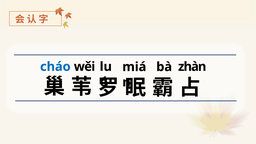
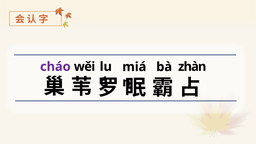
cháo colour: blue -> purple (55, 67)
